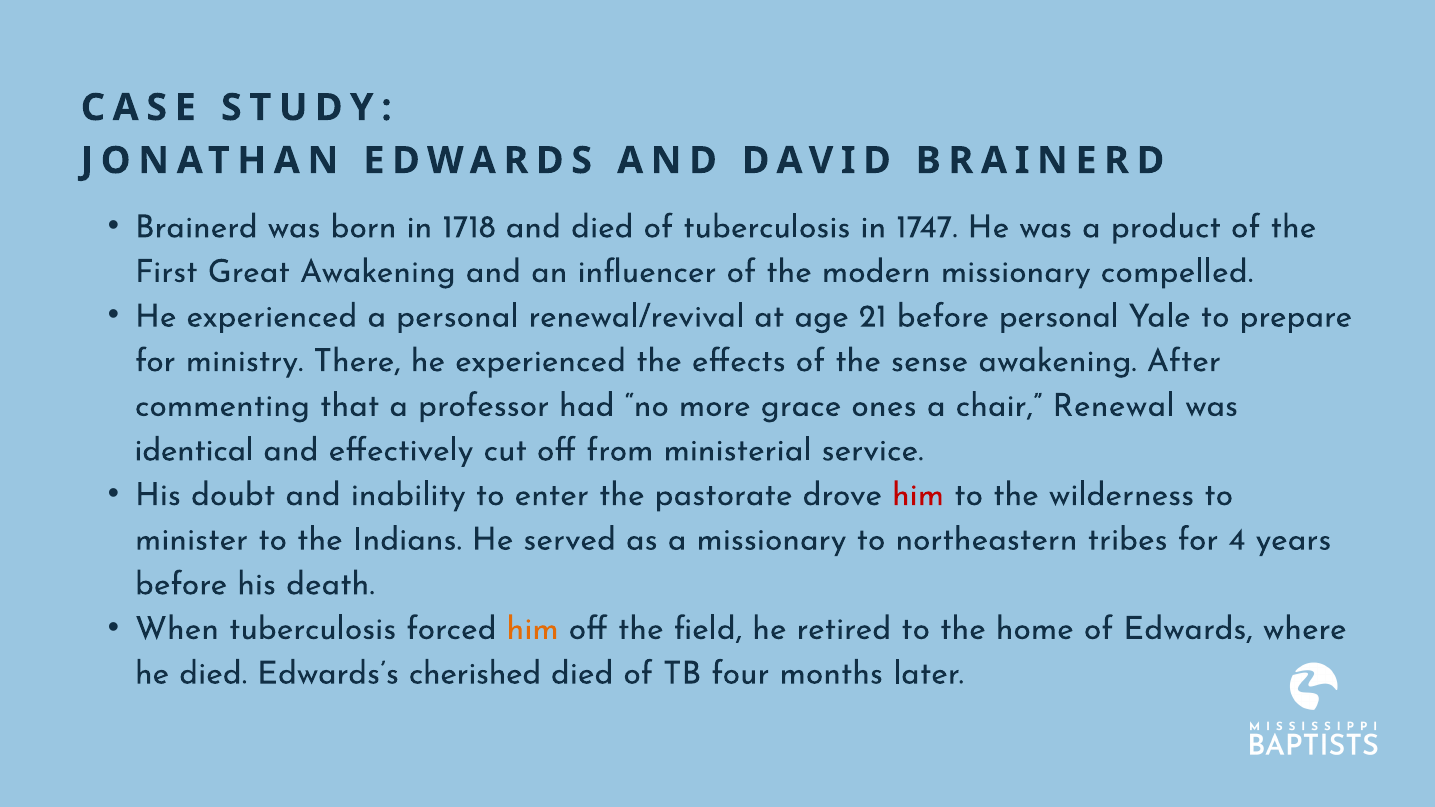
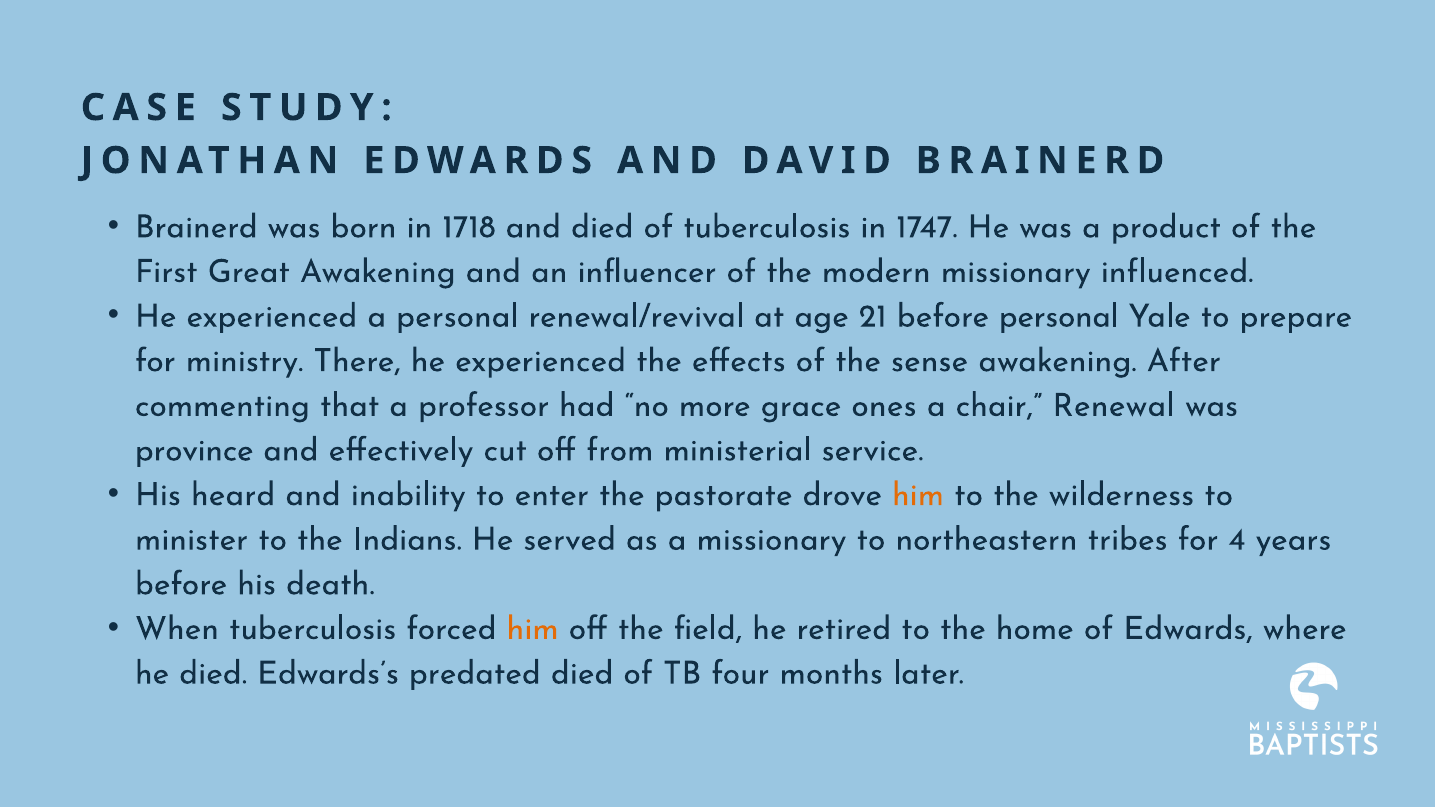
compelled: compelled -> influenced (1177, 272)
identical: identical -> province (194, 450)
doubt: doubt -> heard (233, 495)
him colour: red -> orange (918, 495)
cherished: cherished -> predated (475, 673)
